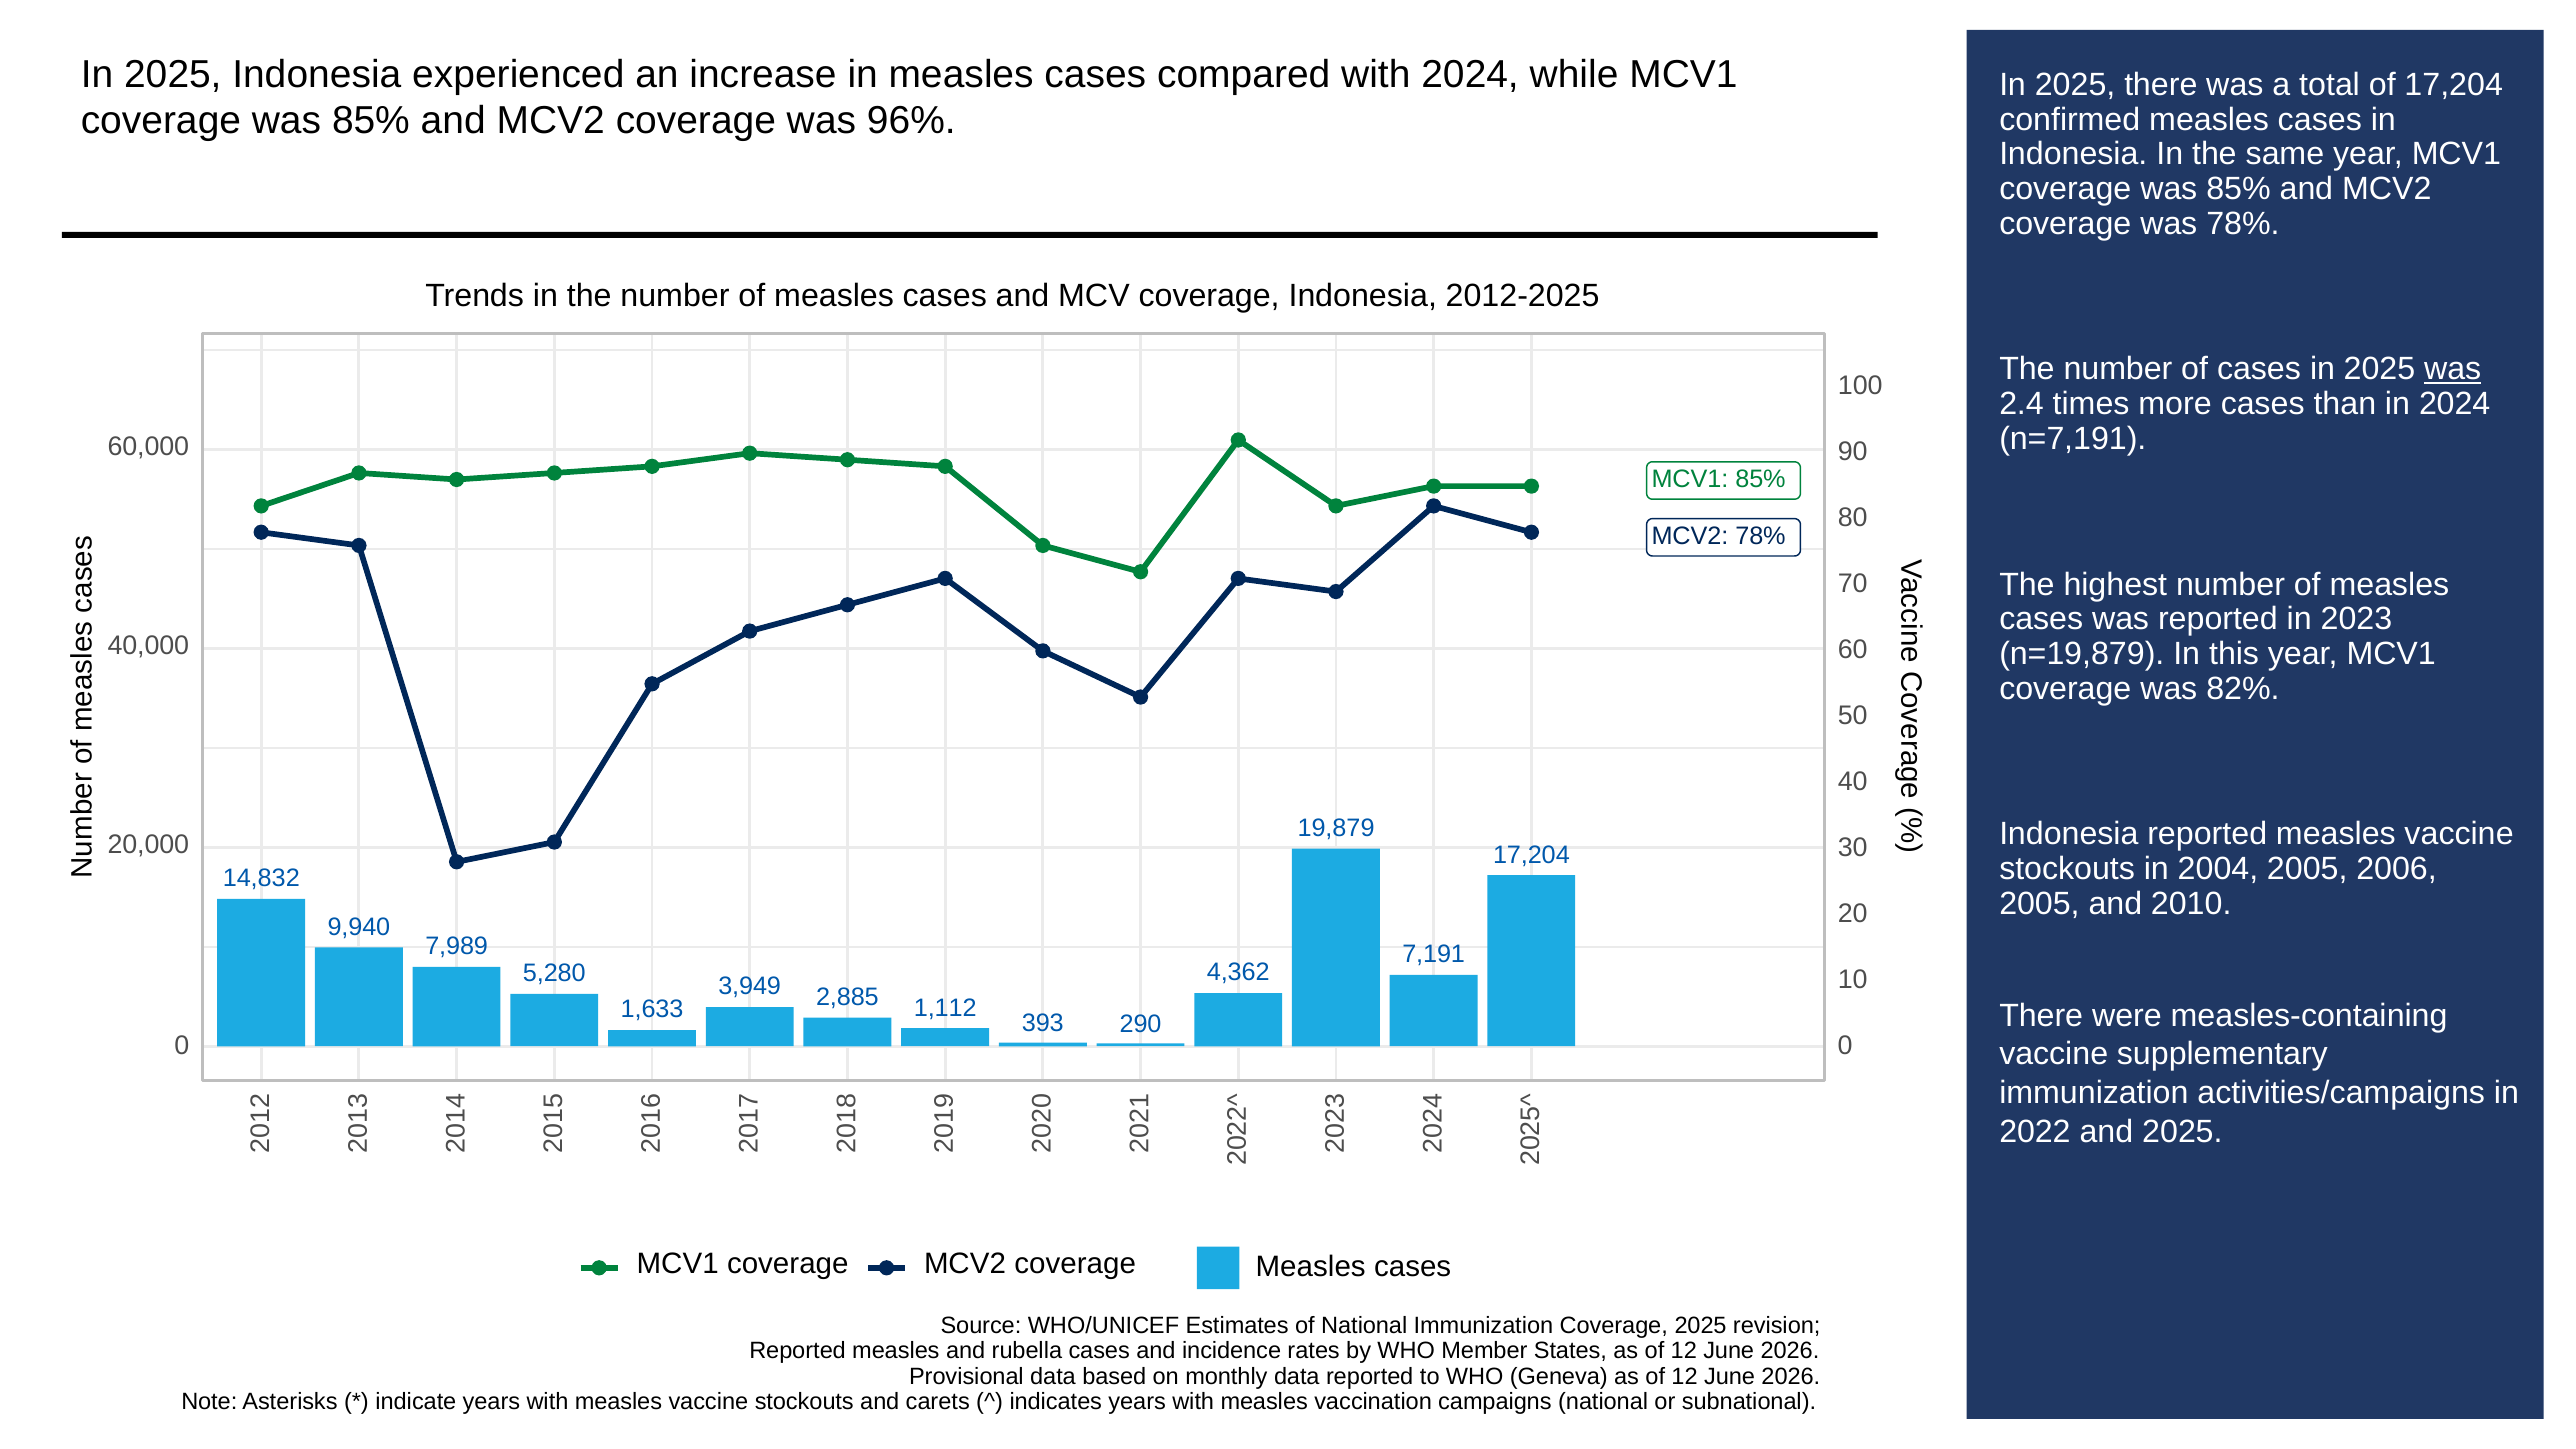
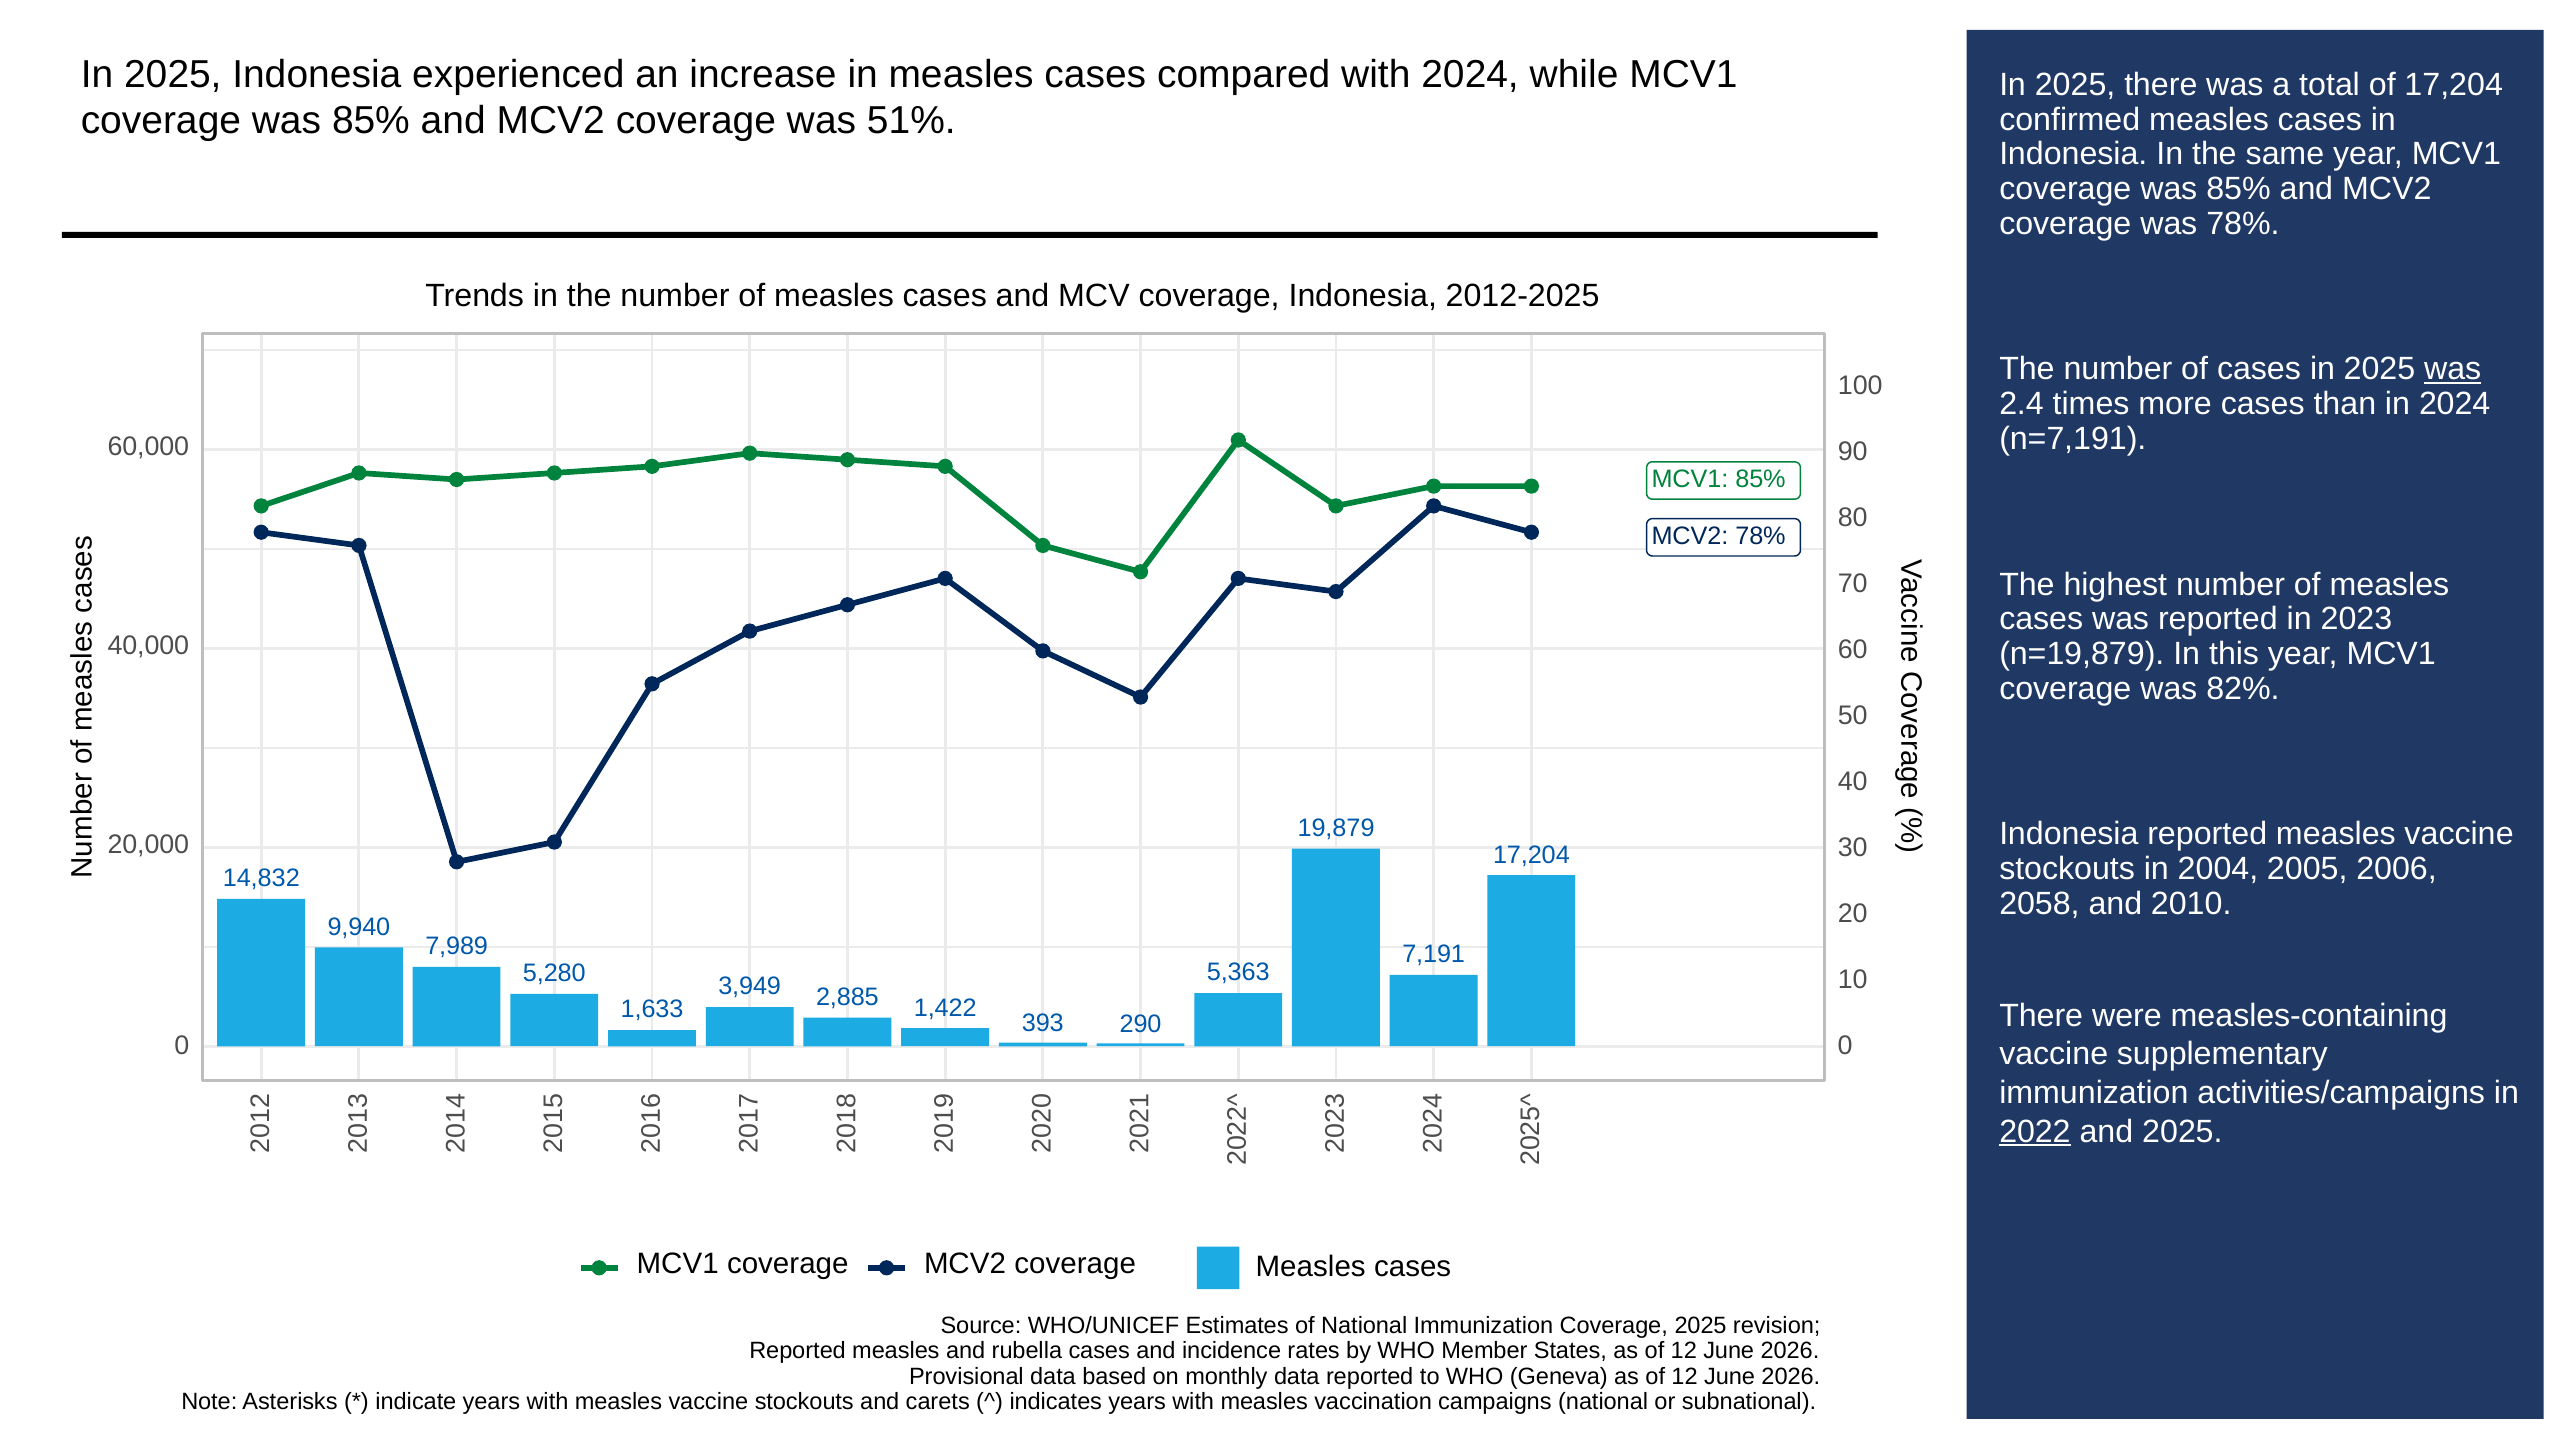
96%: 96% -> 51% (911, 121)
2005: 2005 -> 2058 (2039, 904)
4,362: 4,362 -> 5,363 (1238, 972)
1,112: 1,112 -> 1,422 (945, 1008)
2022 underline: none -> present (2035, 1132)
